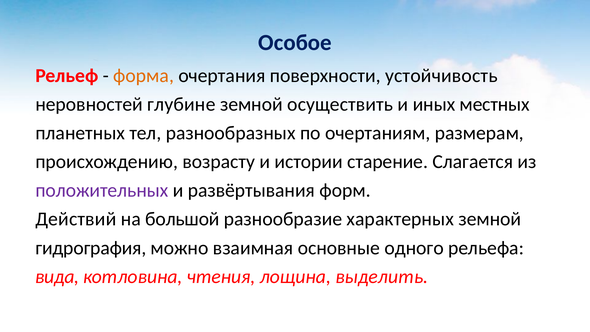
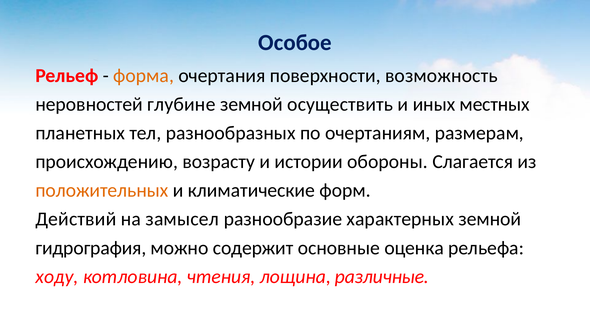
устойчивость: устойчивость -> возможность (441, 76)
старение: старение -> обороны (388, 162)
положительных colour: purple -> orange (102, 190)
развёртывания: развёртывания -> климатические (251, 190)
большой: большой -> замысел (182, 219)
взаимная: взаимная -> содержит (253, 248)
одного: одного -> оценка (414, 248)
вида: вида -> ходу (57, 276)
выделить: выделить -> различные (382, 276)
